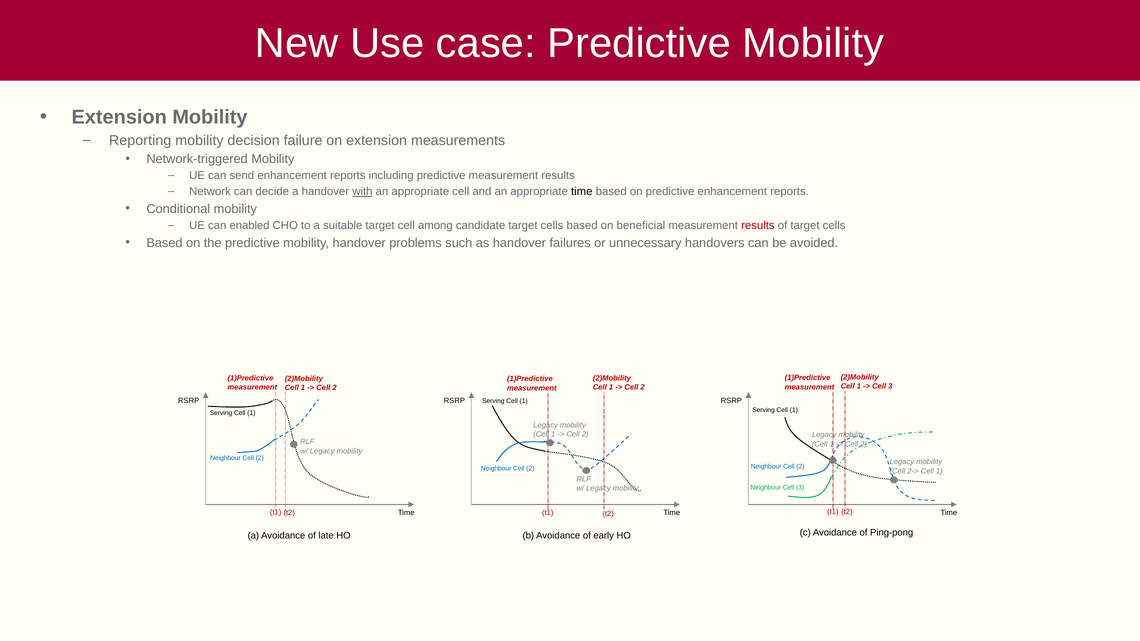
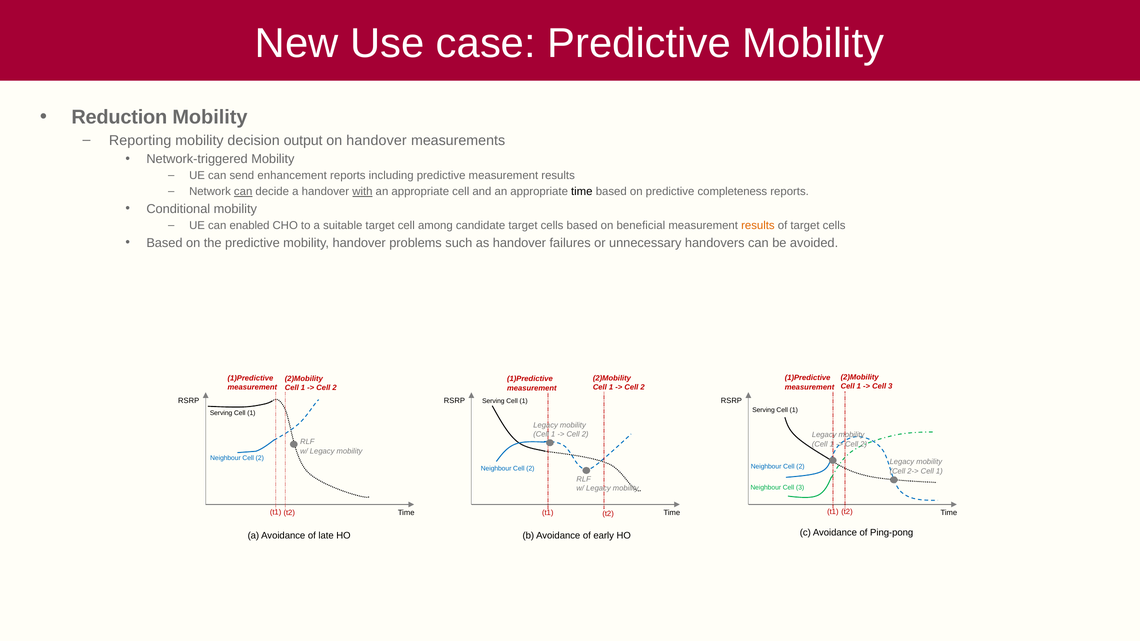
Extension: Extension -> Reduction (119, 117)
failure: failure -> output (303, 140)
on extension: extension -> handover (377, 140)
can underline: none -> present (243, 192)
predictive enhancement: enhancement -> completeness (732, 192)
results colour: red -> orange (758, 226)
